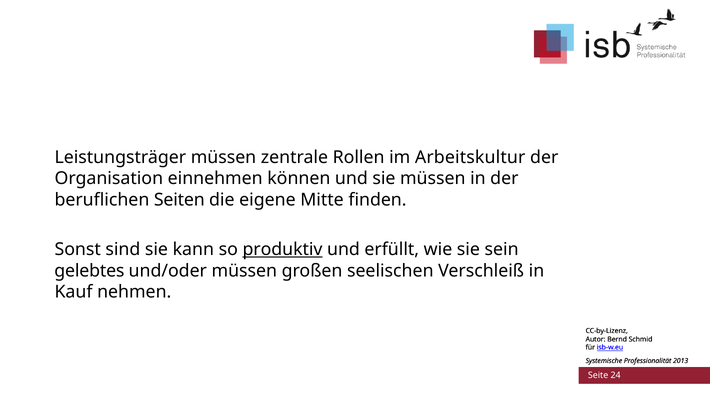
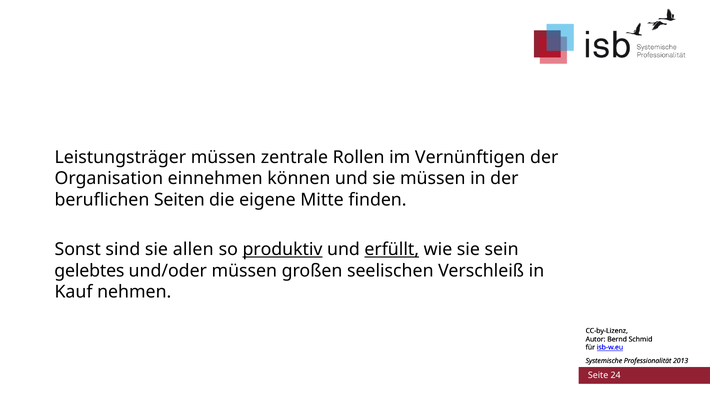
Arbeitskultur: Arbeitskultur -> Vernünftigen (470, 157)
kann: kann -> allen (193, 250)
erfüllt underline: none -> present (392, 250)
